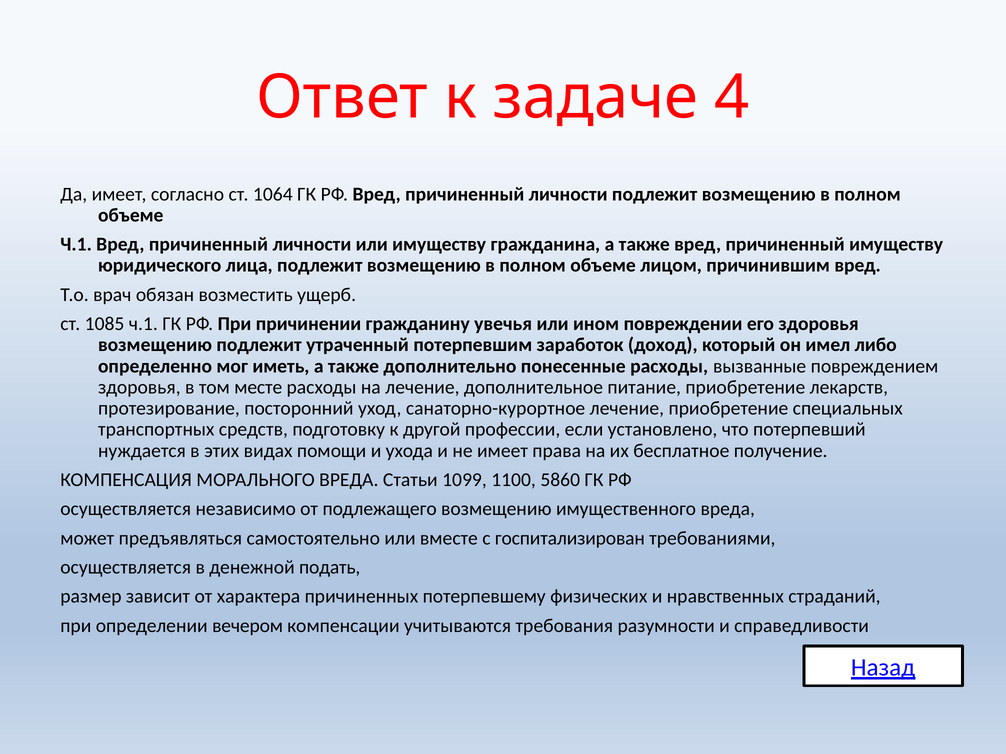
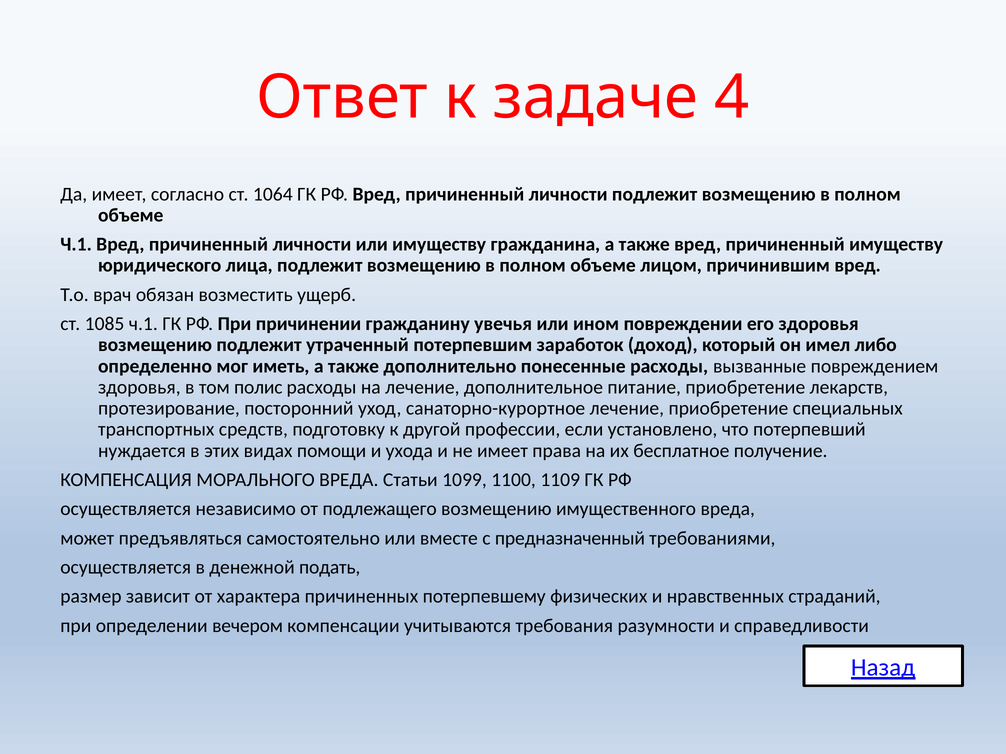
месте: месте -> полис (258, 388)
5860: 5860 -> 1109 (560, 480)
госпитализирован: госпитализирован -> предназначенный (570, 539)
